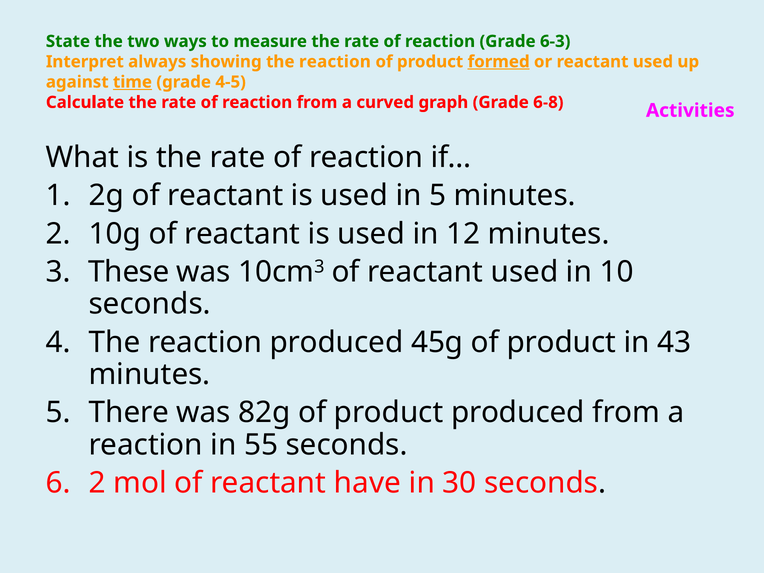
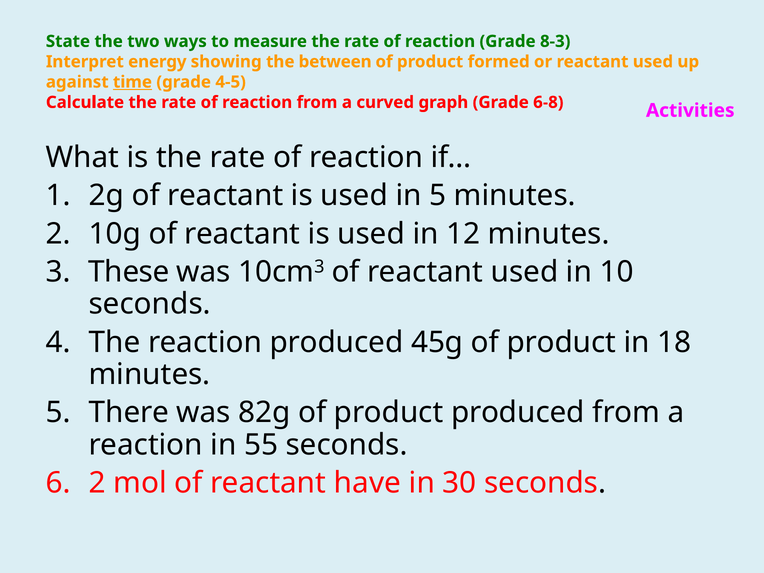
6-3: 6-3 -> 8-3 (555, 41)
always: always -> energy (157, 62)
showing the reaction: reaction -> between (335, 62)
formed underline: present -> none (499, 62)
43: 43 -> 18 (674, 342)
